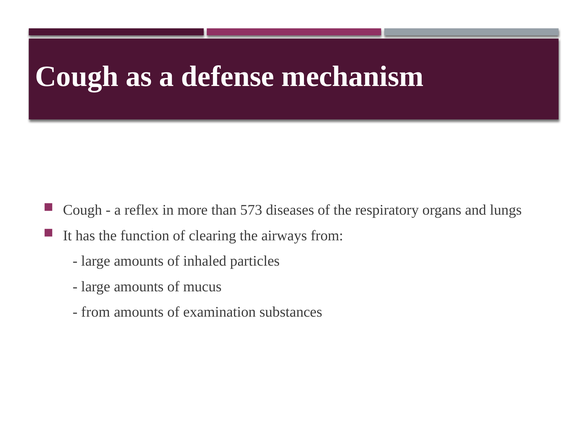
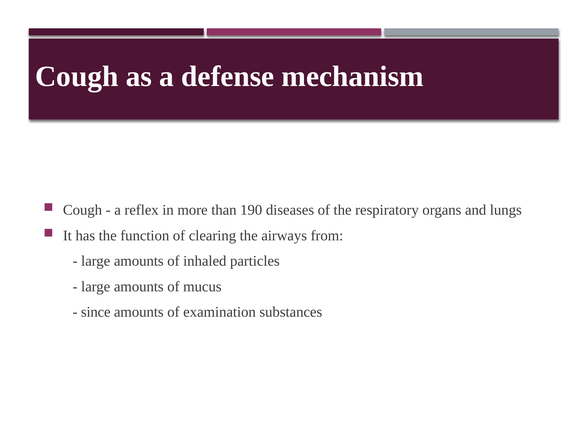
573: 573 -> 190 (251, 210)
from: from -> since (96, 312)
